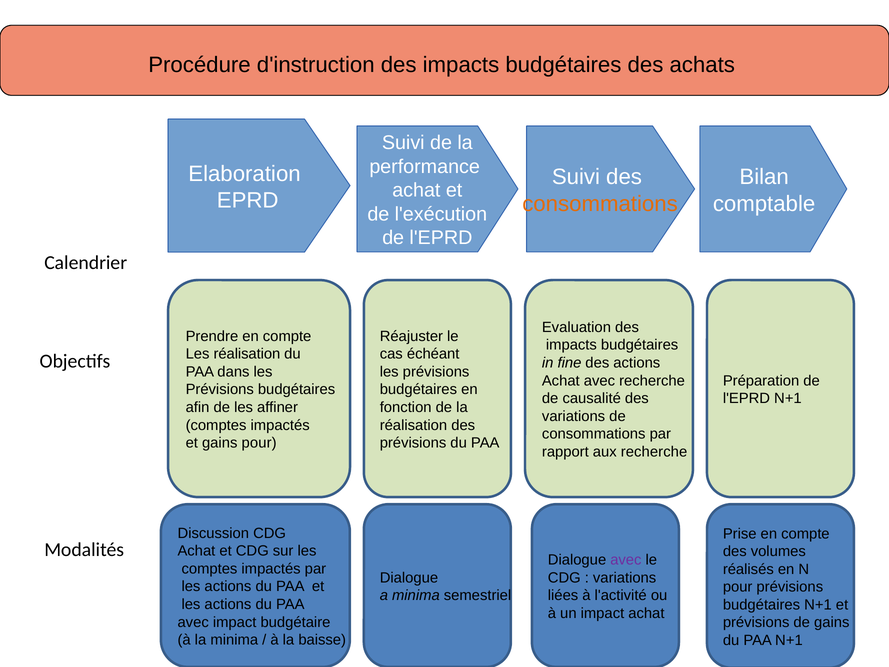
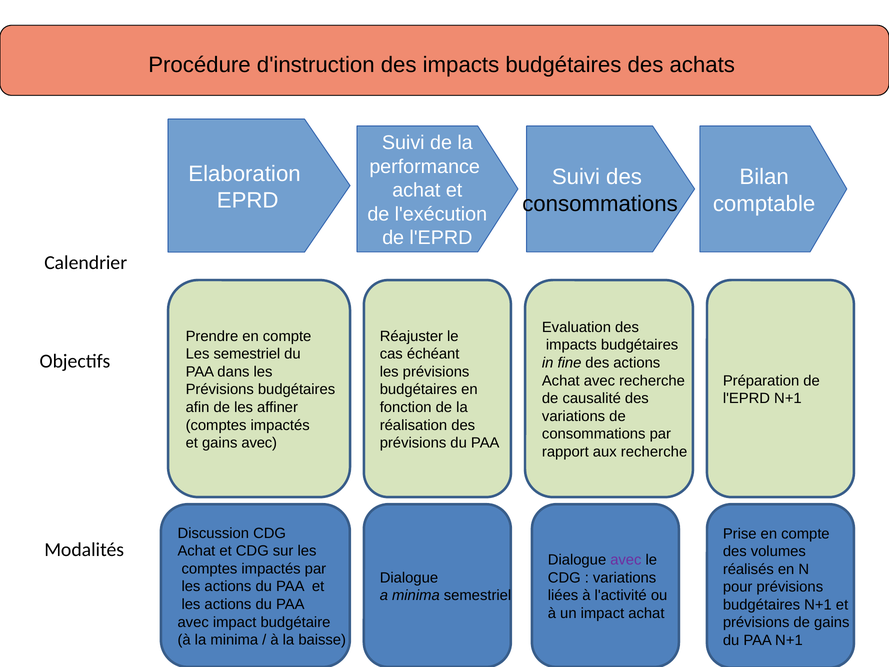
consommations colour: orange -> black (600, 204)
Les réalisation: réalisation -> semestriel (247, 354)
gains pour: pour -> avec (259, 443)
